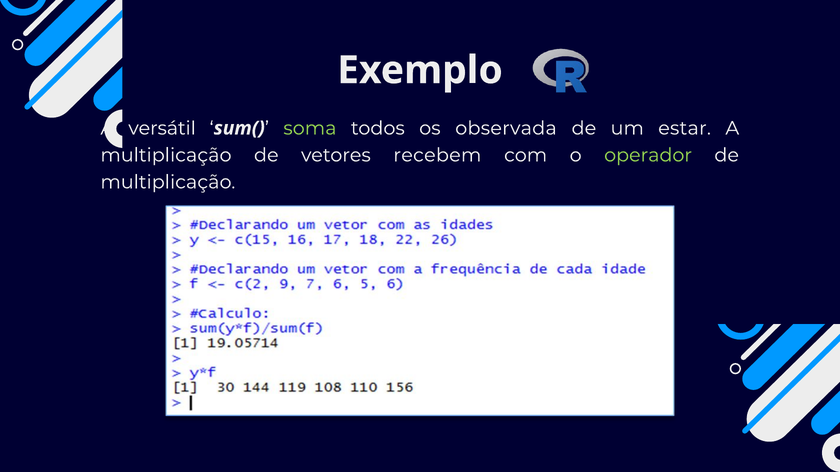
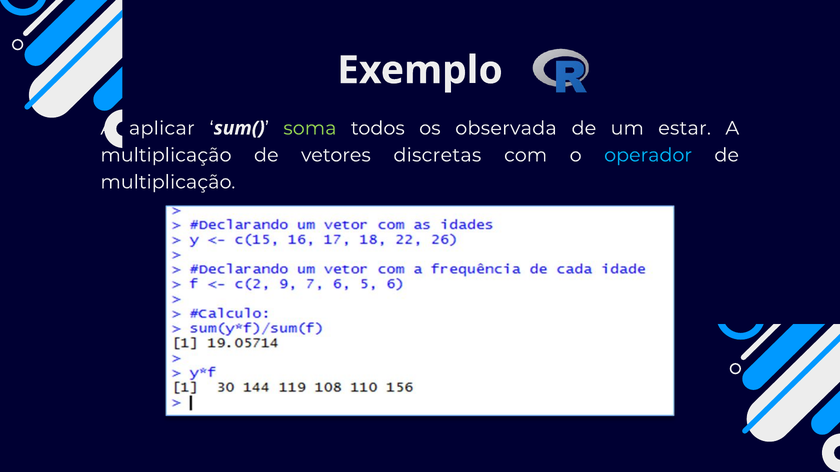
versátil: versátil -> aplicar (162, 128)
recebem: recebem -> discretas (437, 155)
operador colour: light green -> light blue (648, 155)
